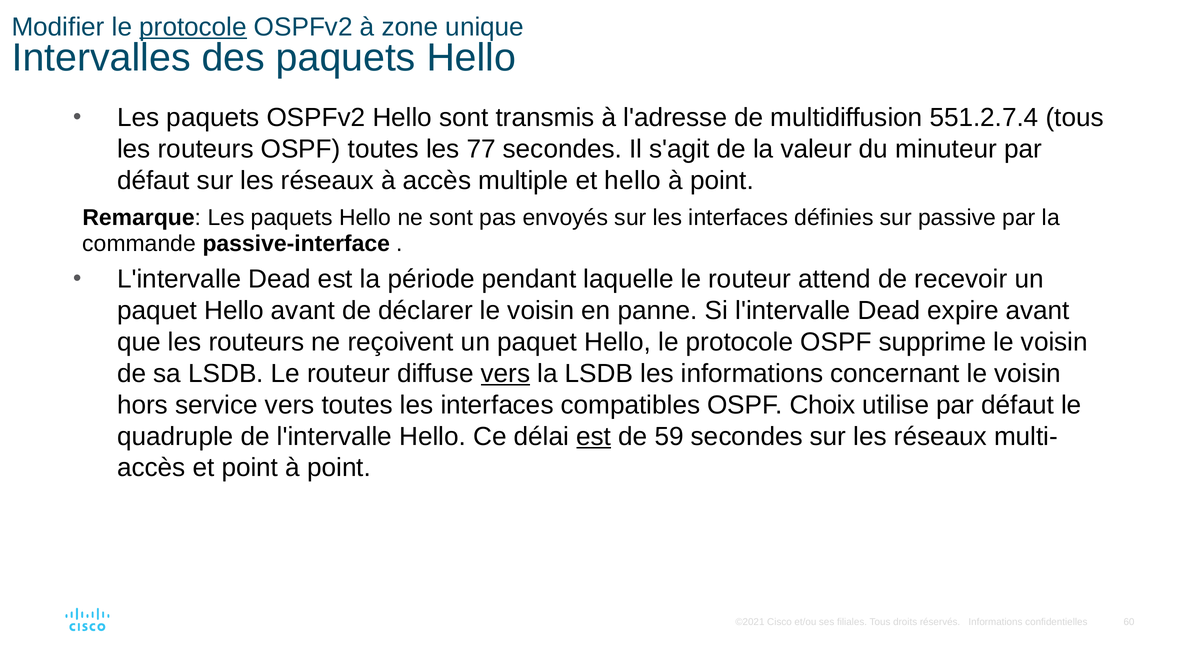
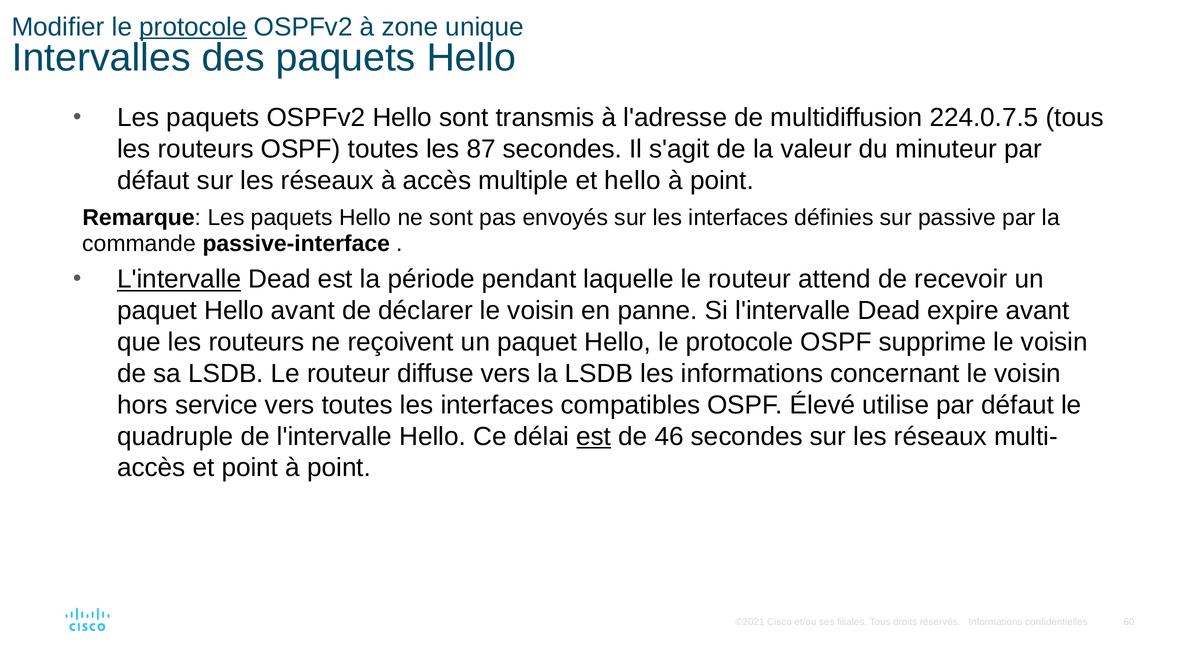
551.2.7.4: 551.2.7.4 -> 224.0.7.5 (984, 118)
77: 77 -> 87 (481, 149)
L'intervalle underline: none -> present (179, 279)
vers underline: present -> none (506, 374)
Choix: Choix -> Élevé (823, 405)
59: 59 -> 46 (669, 437)
